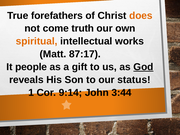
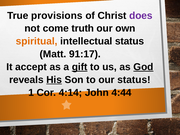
forefathers: forefathers -> provisions (57, 16)
does colour: orange -> purple (141, 16)
intellectual works: works -> status (130, 41)
87:17: 87:17 -> 91:17 (85, 54)
people: people -> accept (31, 67)
gift underline: none -> present (80, 67)
His underline: none -> present (54, 80)
9:14: 9:14 -> 4:14 (70, 93)
3:44: 3:44 -> 4:44 (121, 93)
